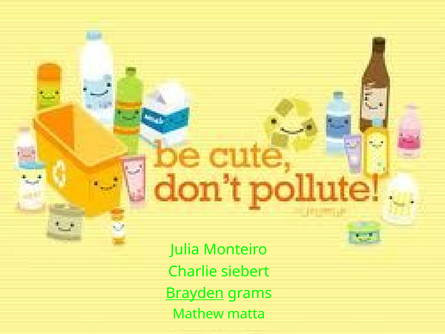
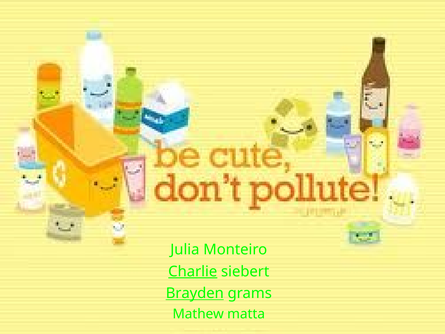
Charlie underline: none -> present (193, 271)
